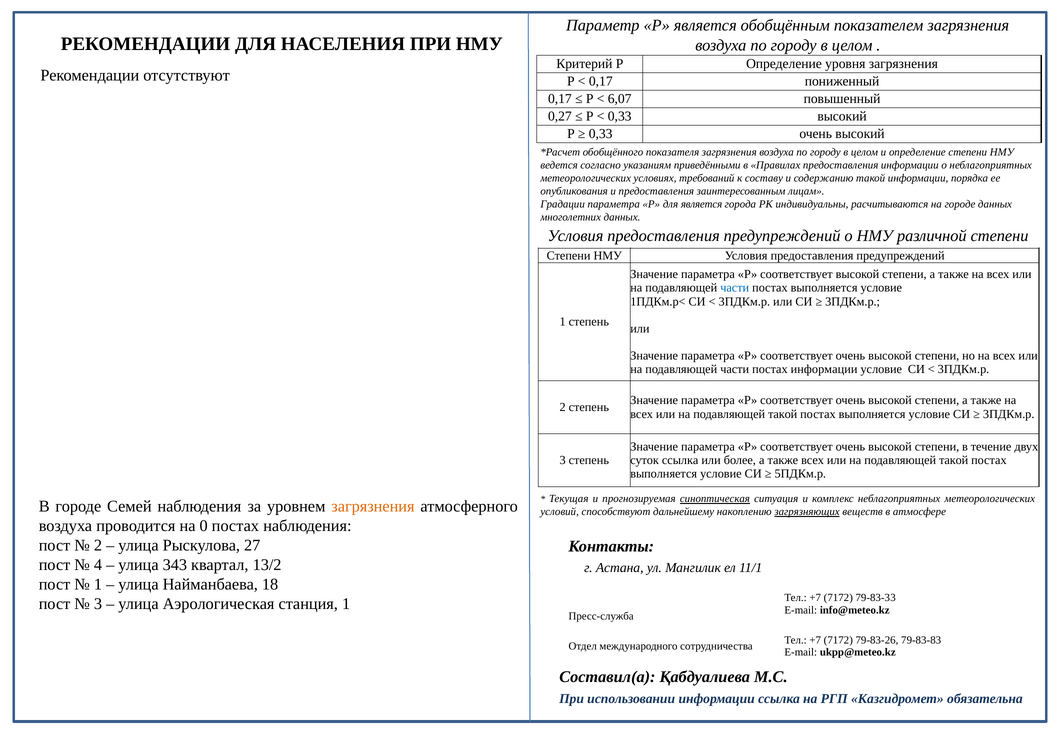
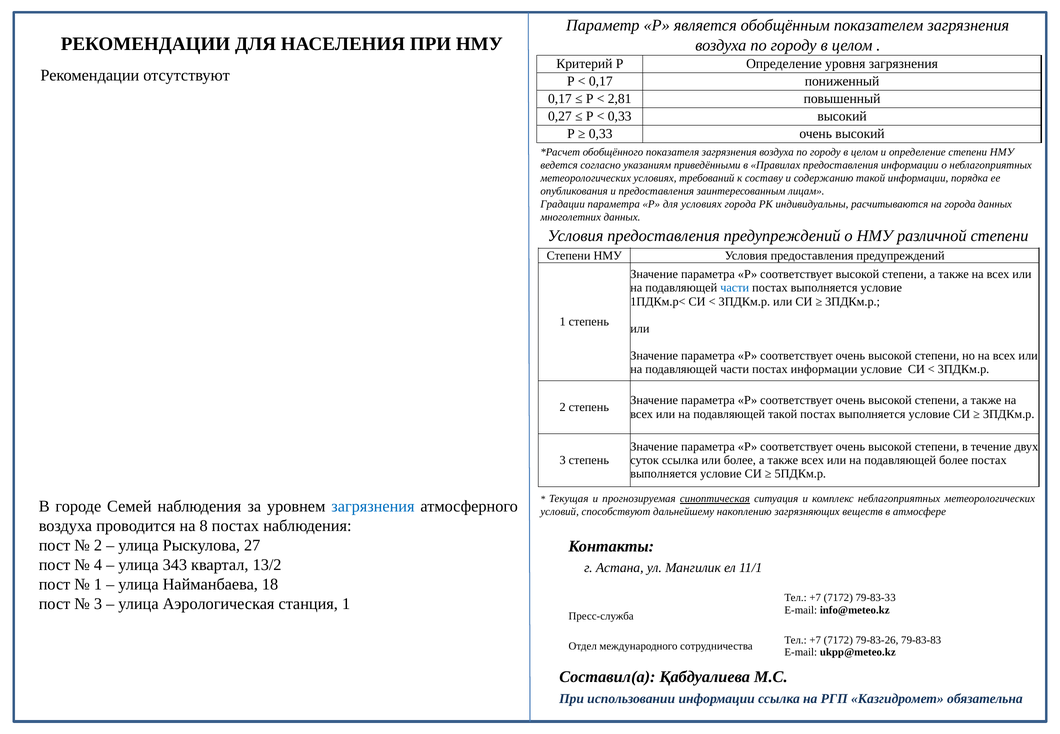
6,07: 6,07 -> 2,81 (620, 99)
для является: является -> условиях (701, 204)
на городе: городе -> города (960, 204)
такой: такой -> более (954, 460)
загрязнения colour: orange -> blue (373, 506)
загрязняющих underline: present -> none (807, 512)
0: 0 -> 8 (204, 526)
